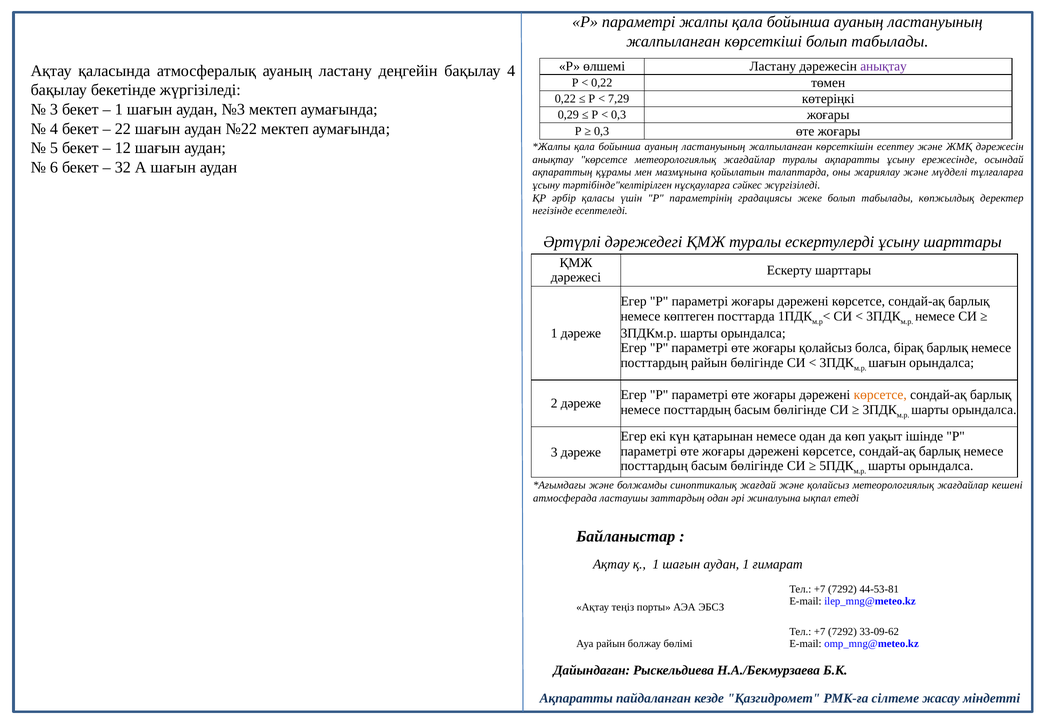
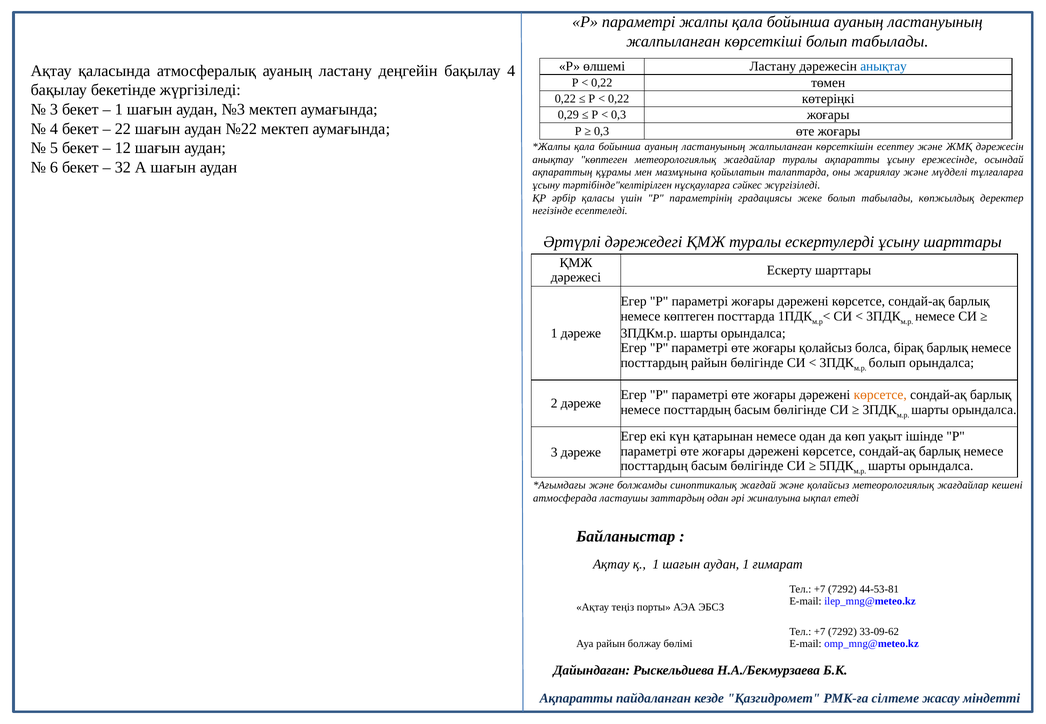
анықтау colour: purple -> blue (884, 67)
7,29: 7,29 -> 0,22 (619, 99)
анықтау көрсетсе: көрсетсе -> көптеген (604, 159)
шағын: шағын -> болып (887, 363)
